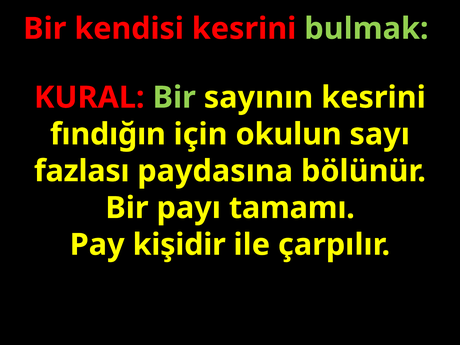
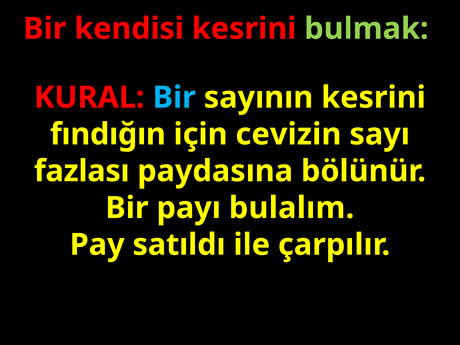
Bir colour: light green -> light blue (174, 98)
okulun: okulun -> cevizin (288, 134)
tamamı: tamamı -> bulalım (292, 208)
kişidir: kişidir -> satıldı (179, 245)
